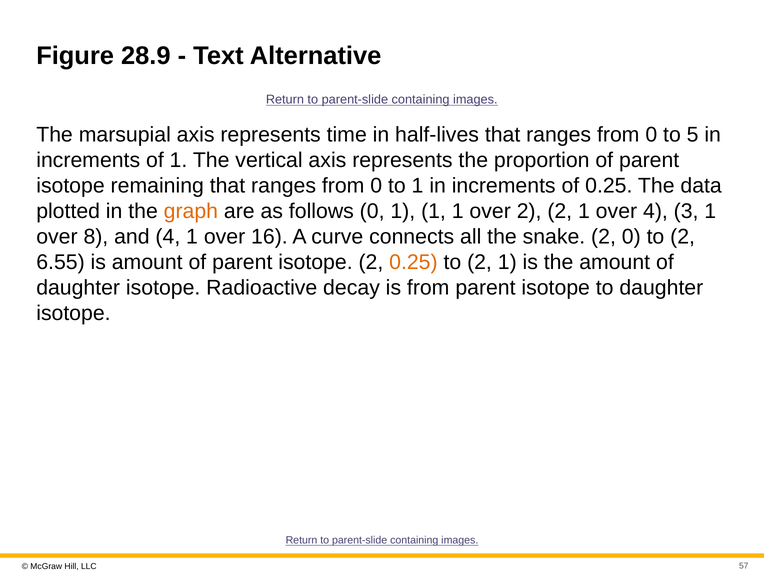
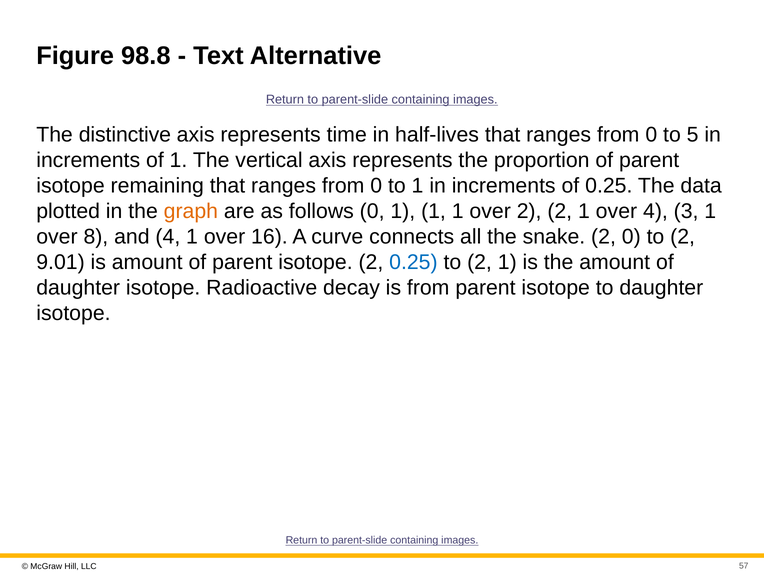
28.9: 28.9 -> 98.8 (146, 56)
marsupial: marsupial -> distinctive (125, 135)
6.55: 6.55 -> 9.01 (61, 262)
0.25 colour: orange -> blue (413, 262)
